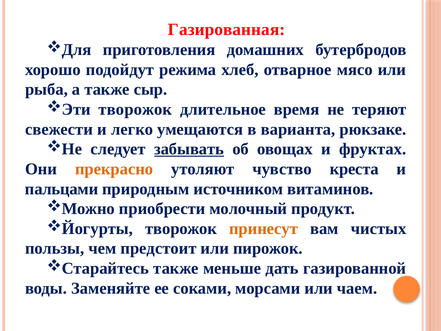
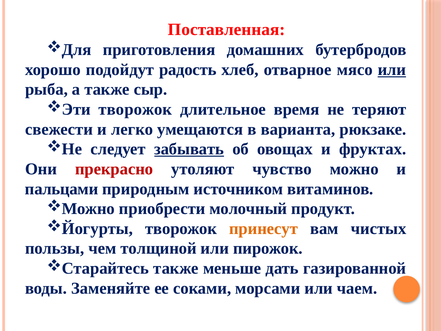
Газированная: Газированная -> Поставленная (227, 30)
режима: режима -> радость (188, 70)
или underline: none -> present (392, 70)
прекрасно colour: orange -> red (114, 169)
креста: креста -> можно (354, 169)
предстоит: предстоит -> толщиной (159, 248)
